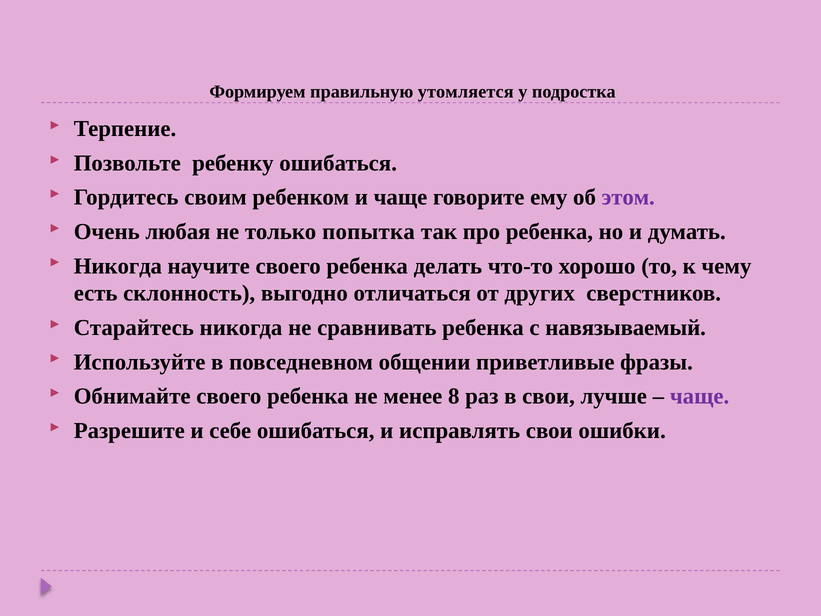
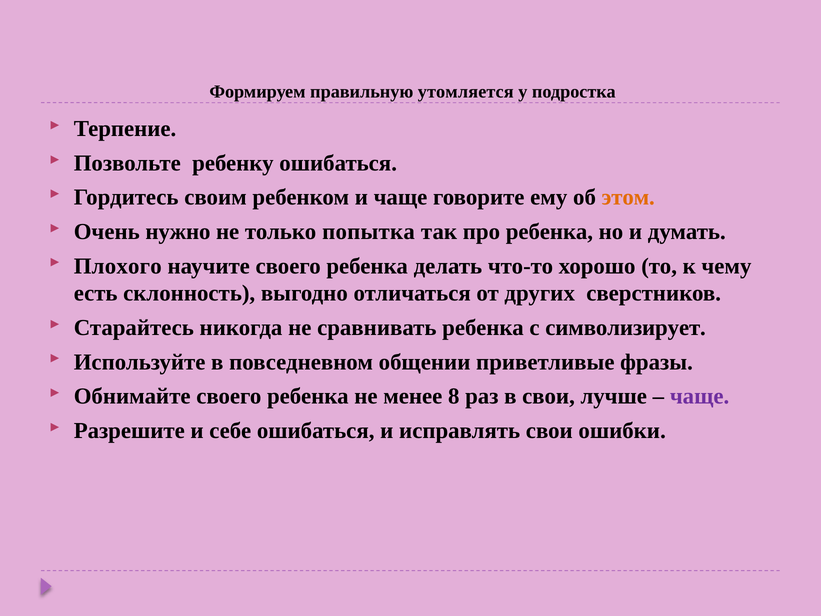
этом colour: purple -> orange (628, 197)
любая: любая -> нужно (178, 232)
Никогда: Никогда -> Плохого (118, 266)
навязываемый: навязываемый -> символизирует (626, 328)
